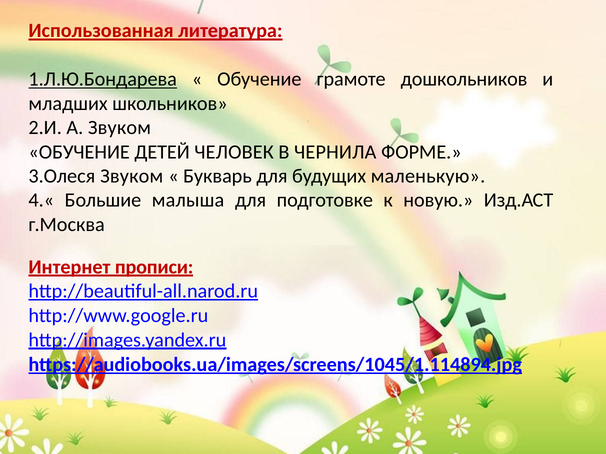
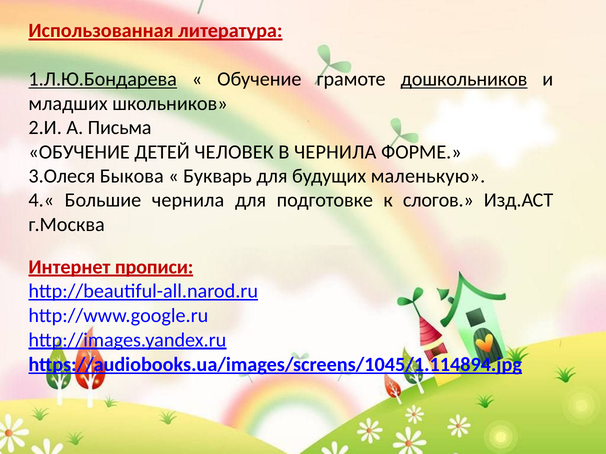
дошкольников underline: none -> present (464, 79)
А Звуком: Звуком -> Письма (120, 128)
3.Олеся Звуком: Звуком -> Быкова (132, 176)
Большие малыша: малыша -> чернила (188, 201)
новую: новую -> слогов (438, 201)
